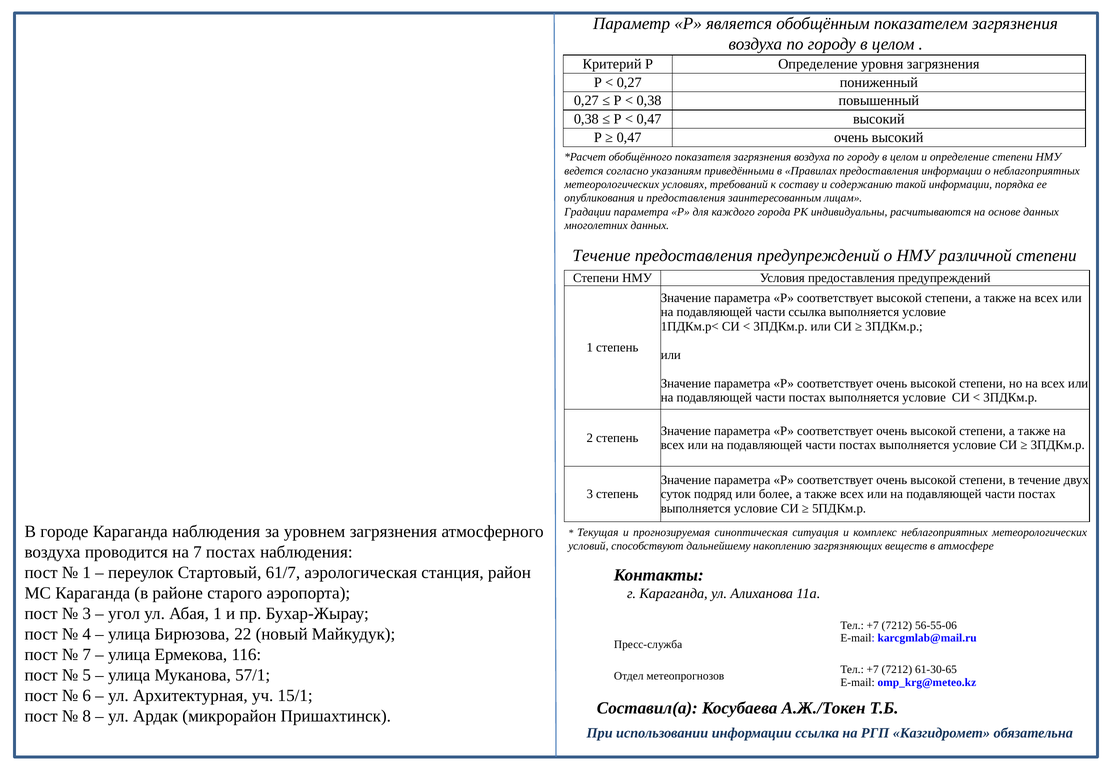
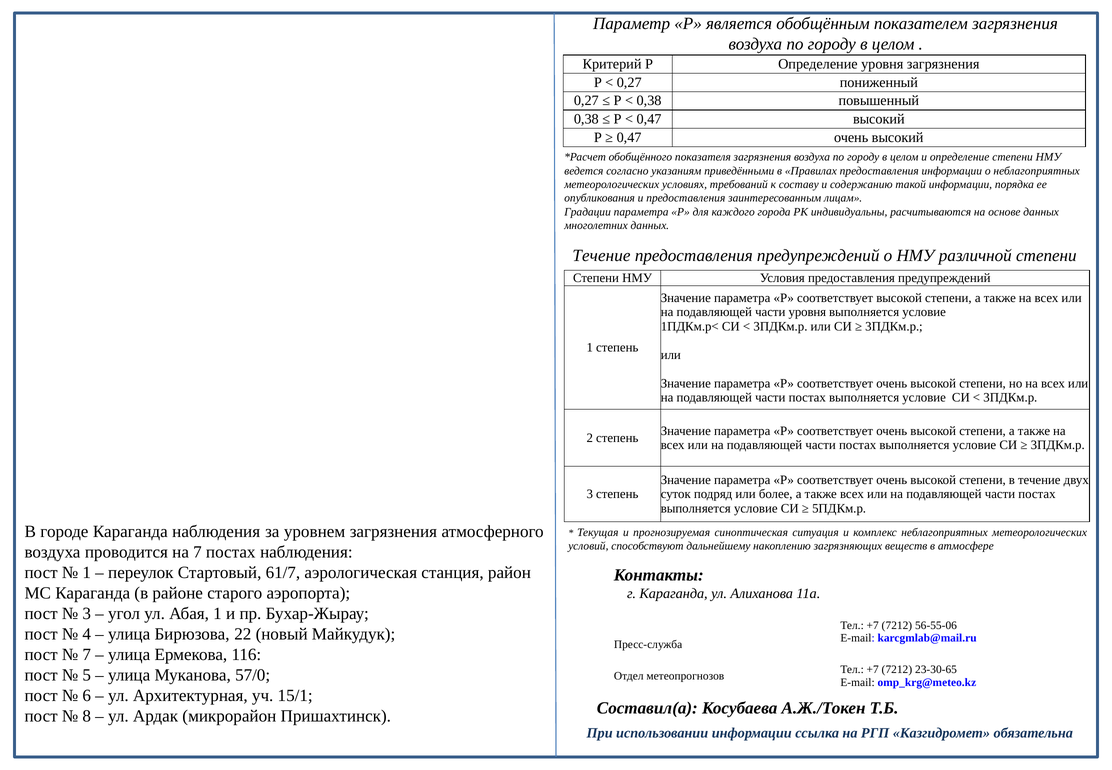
части ссылка: ссылка -> уровня (807, 312)
61-30-65: 61-30-65 -> 23-30-65 (936, 670)
57/1: 57/1 -> 57/0 (253, 675)
